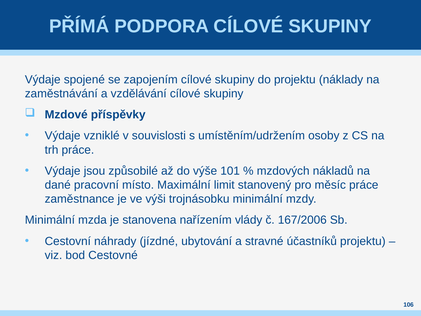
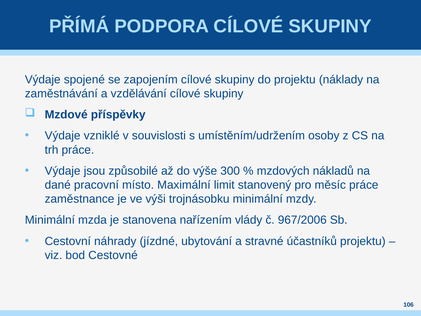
101: 101 -> 300 (230, 171)
167/2006: 167/2006 -> 967/2006 (302, 220)
